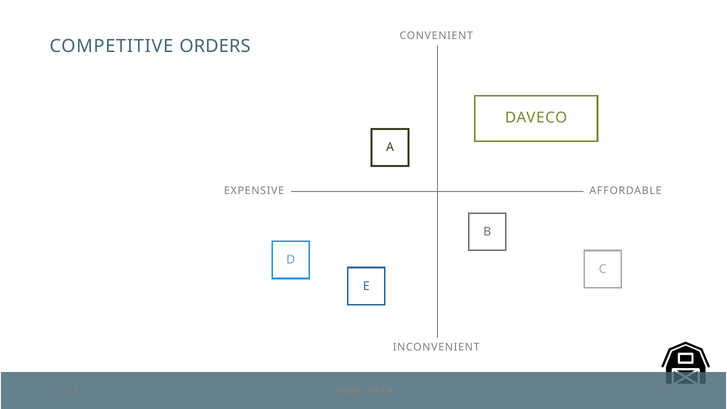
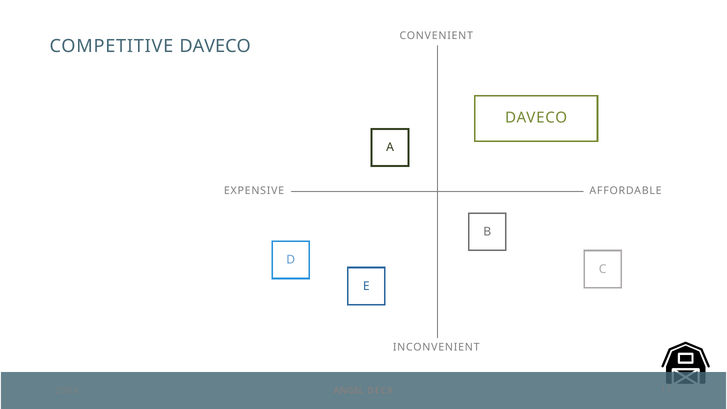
COMPETITIVE ORDERS: ORDERS -> DAVECO (215, 46)
